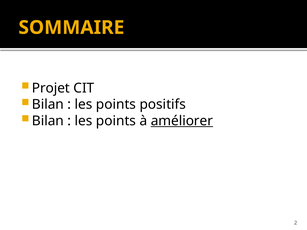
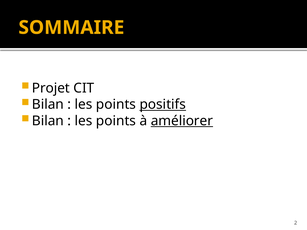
positifs underline: none -> present (163, 105)
